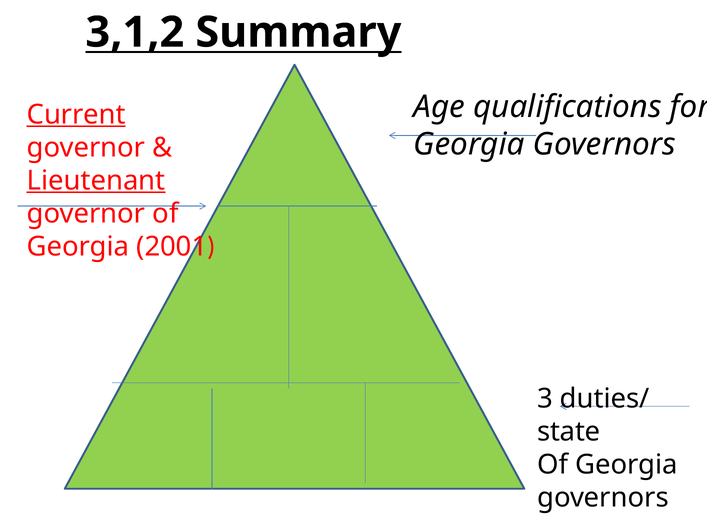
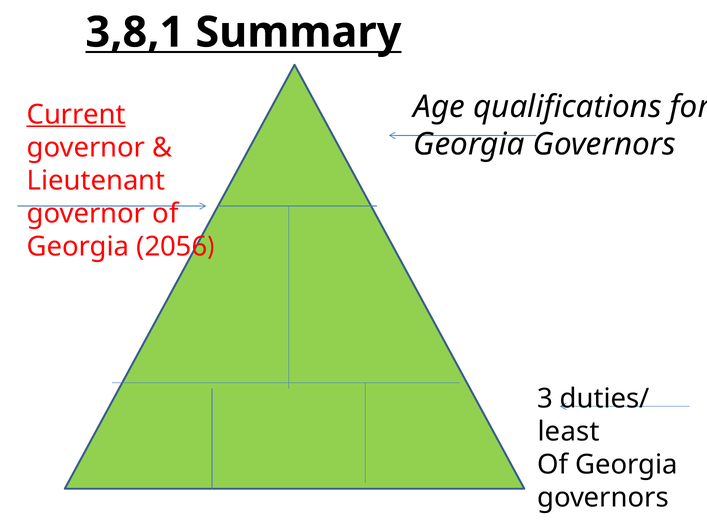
3,1,2: 3,1,2 -> 3,8,1 (135, 32)
Lieutenant underline: present -> none (96, 181)
2001: 2001 -> 2056 (172, 247)
state: state -> least (569, 432)
